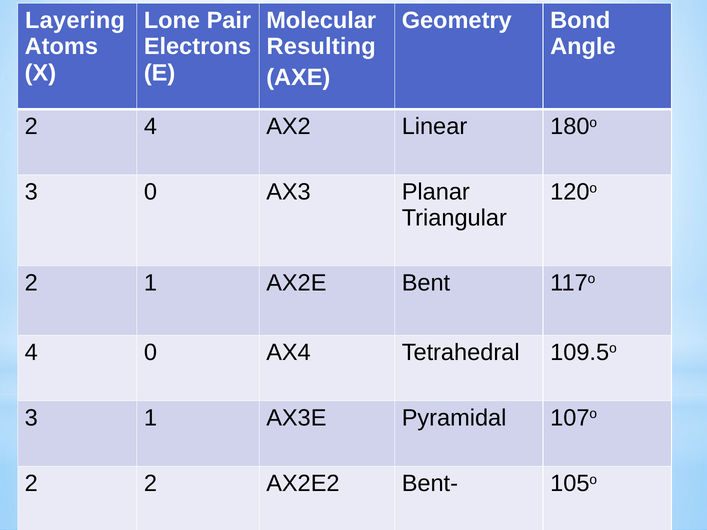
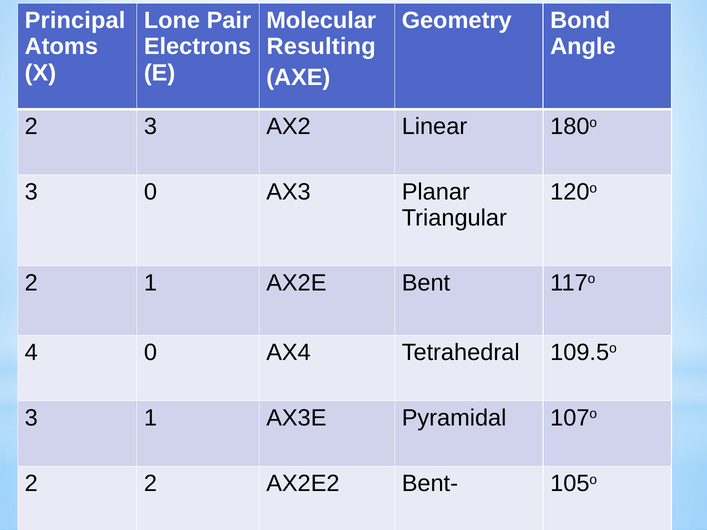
Layering: Layering -> Principal (75, 20)
2 4: 4 -> 3 (150, 126)
